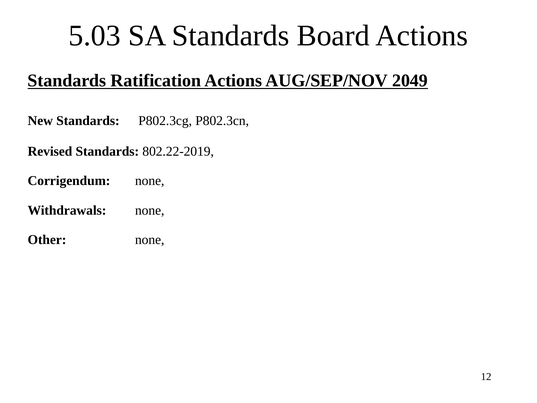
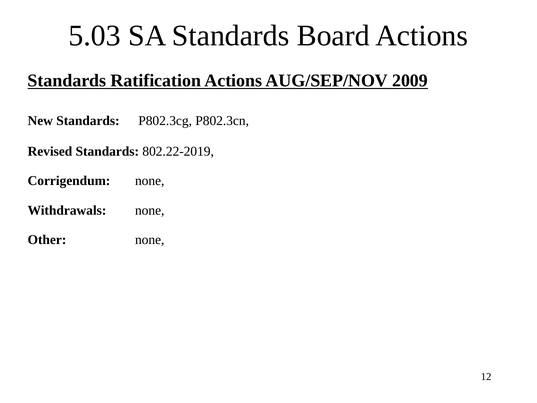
2049: 2049 -> 2009 (410, 81)
